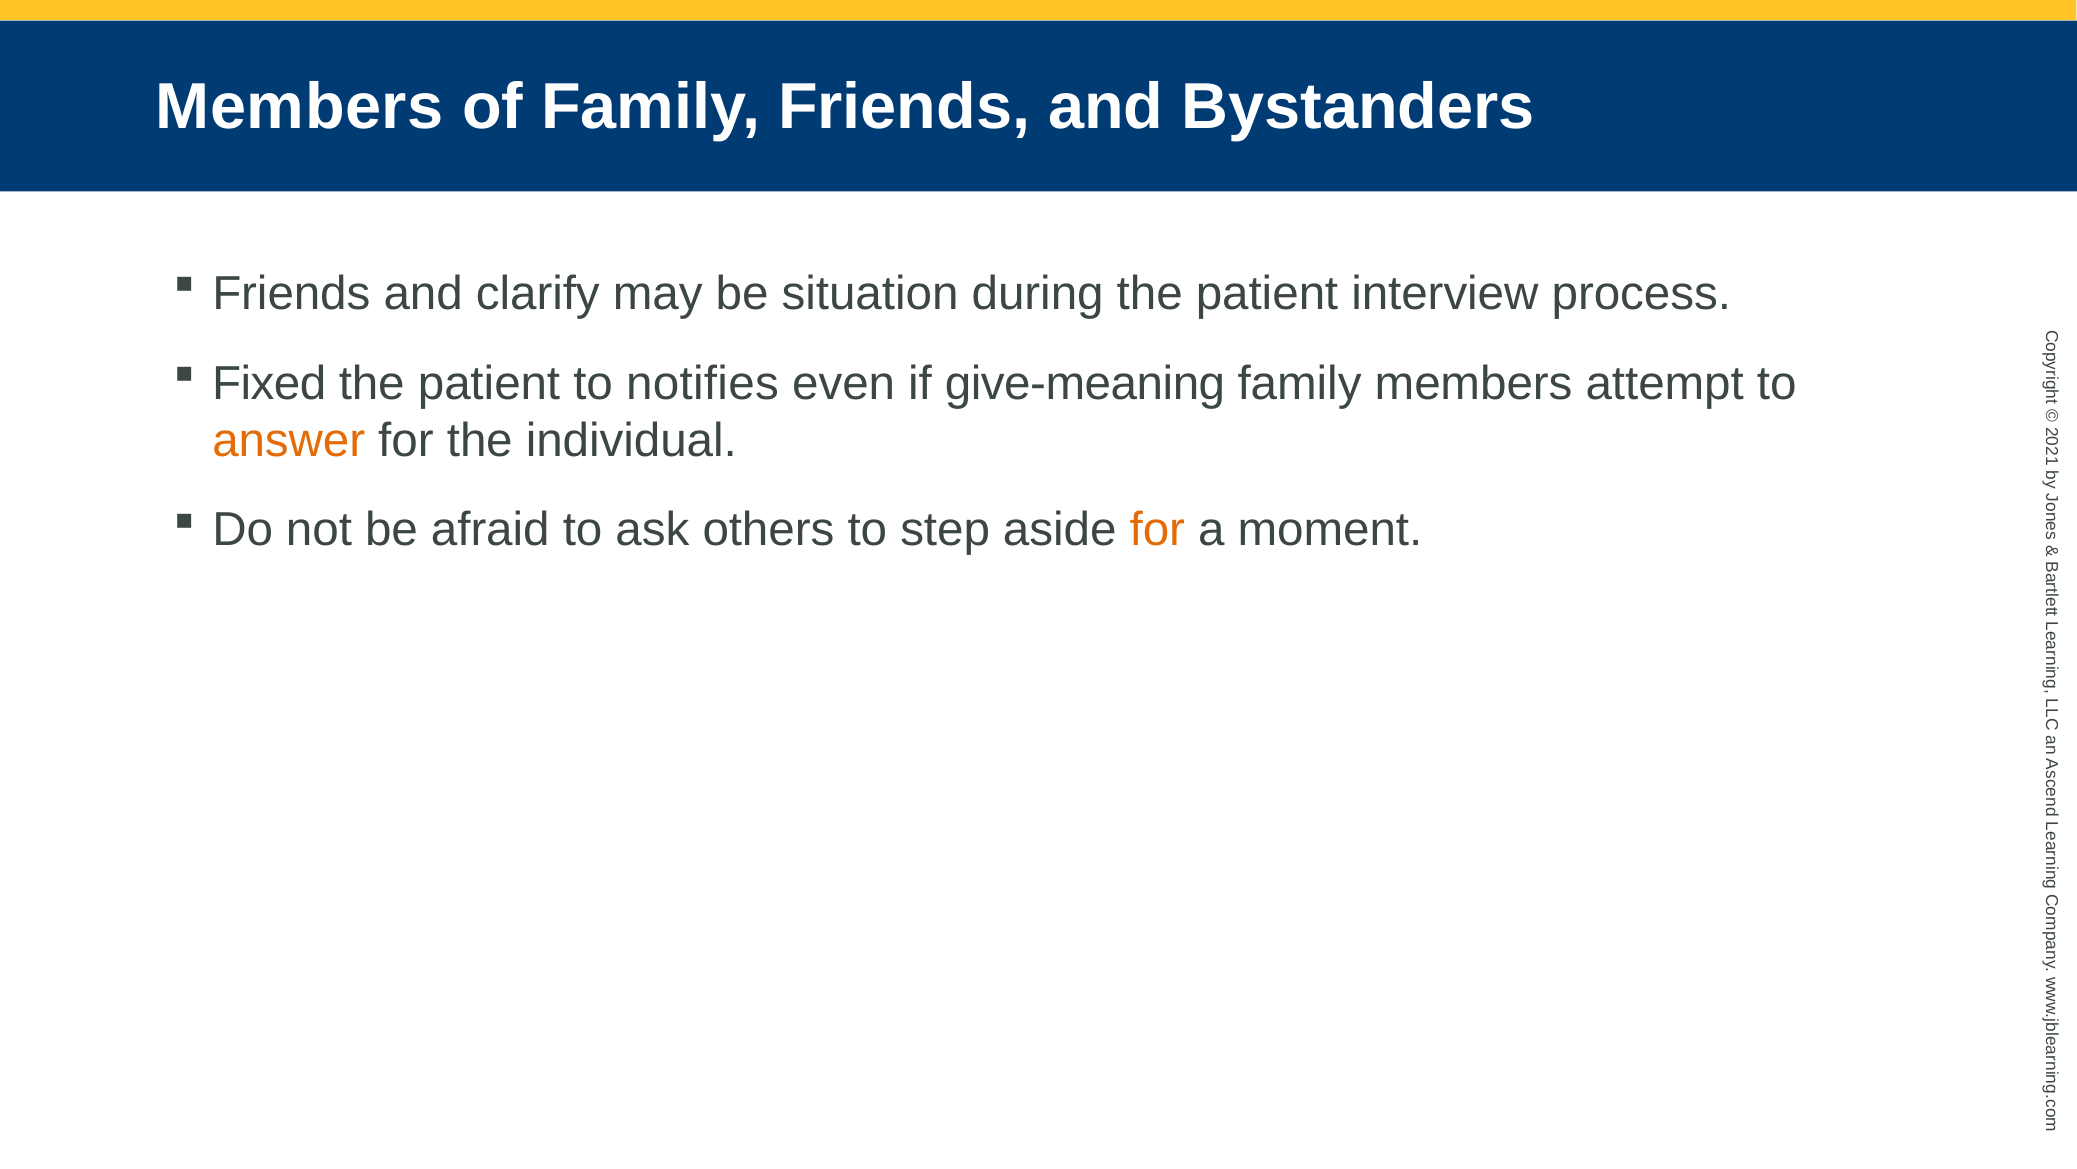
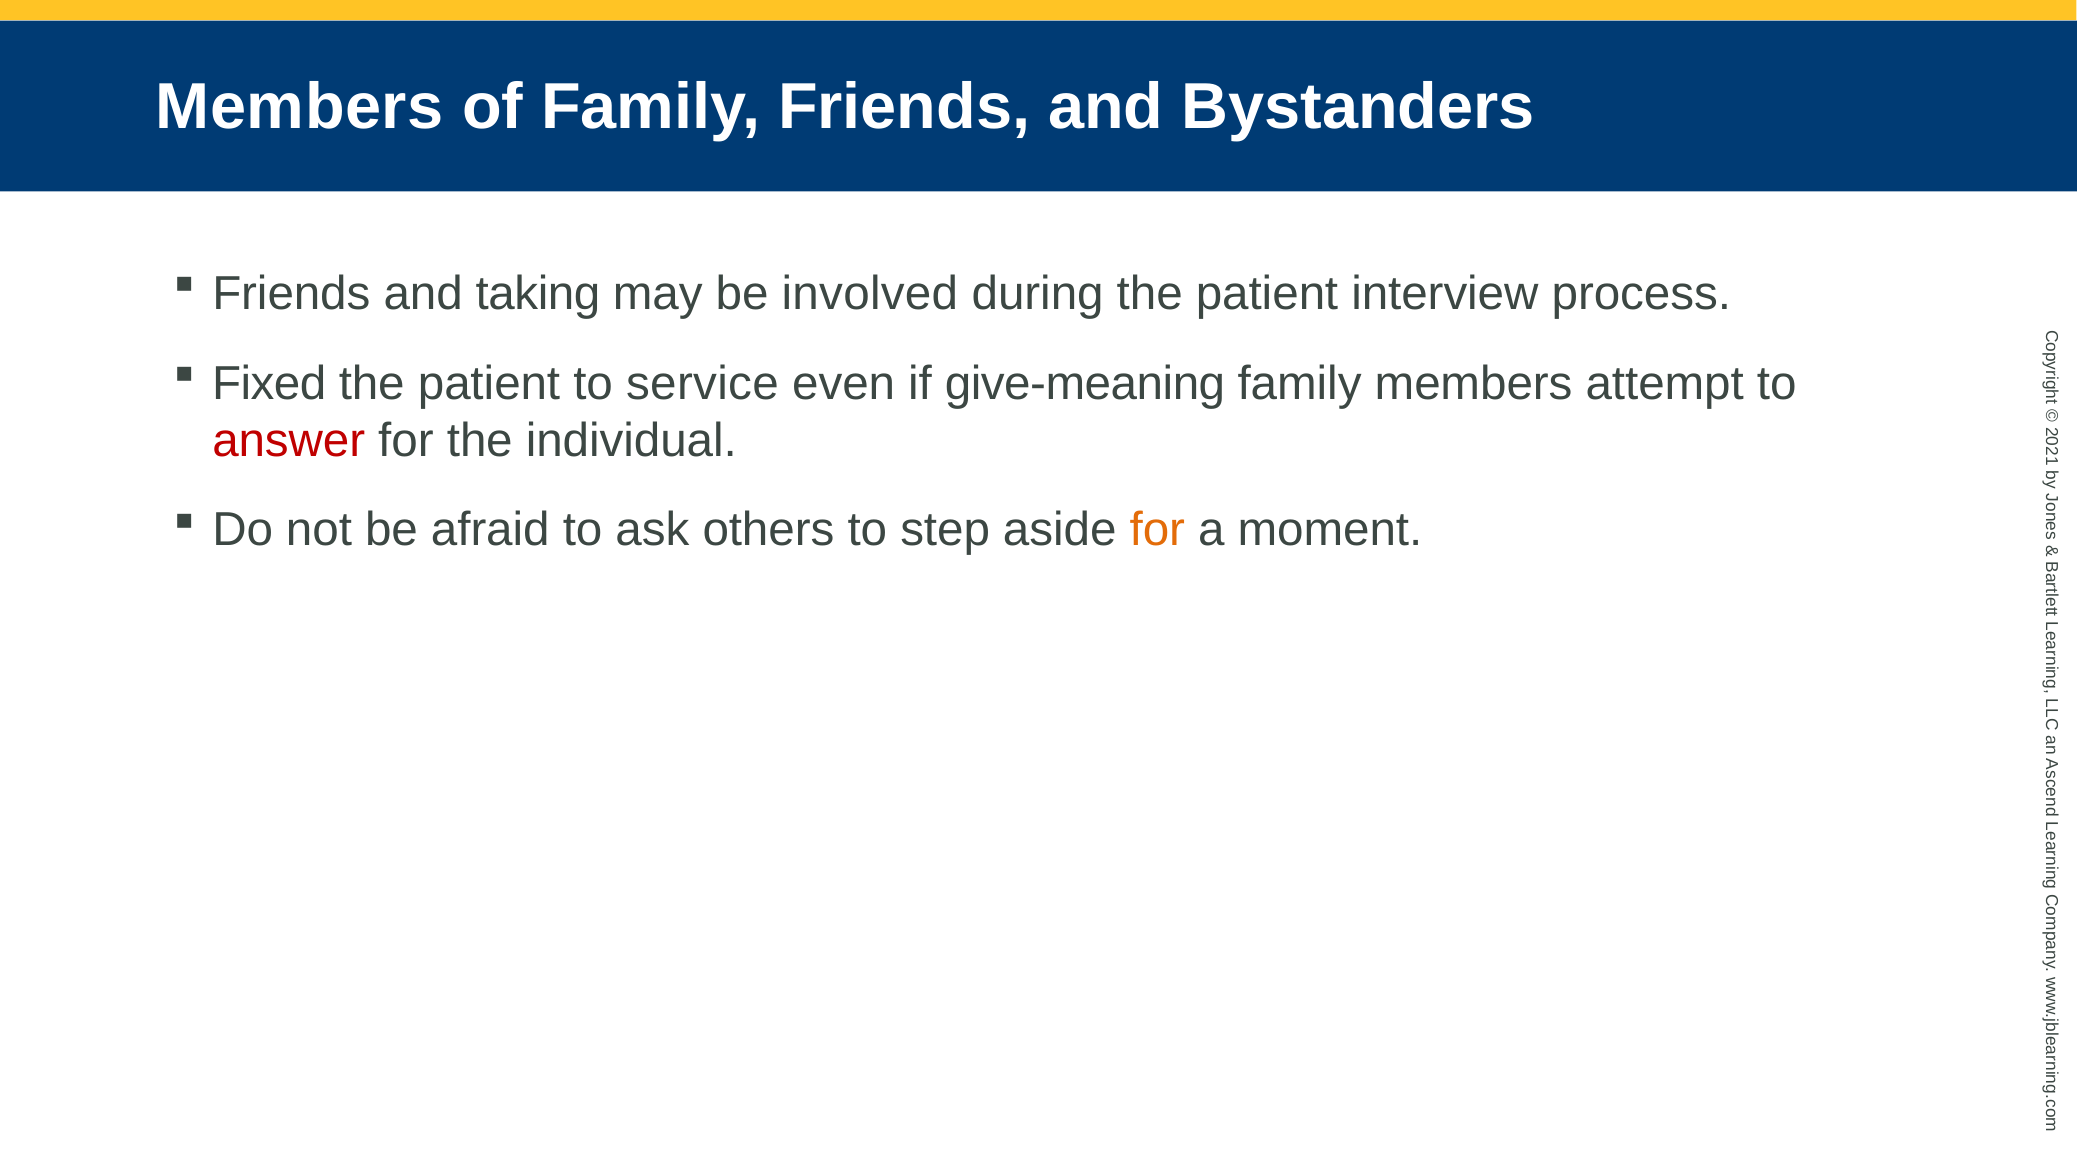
clarify: clarify -> taking (538, 294)
situation: situation -> involved (870, 294)
notifies: notifies -> service (702, 383)
answer colour: orange -> red (289, 440)
